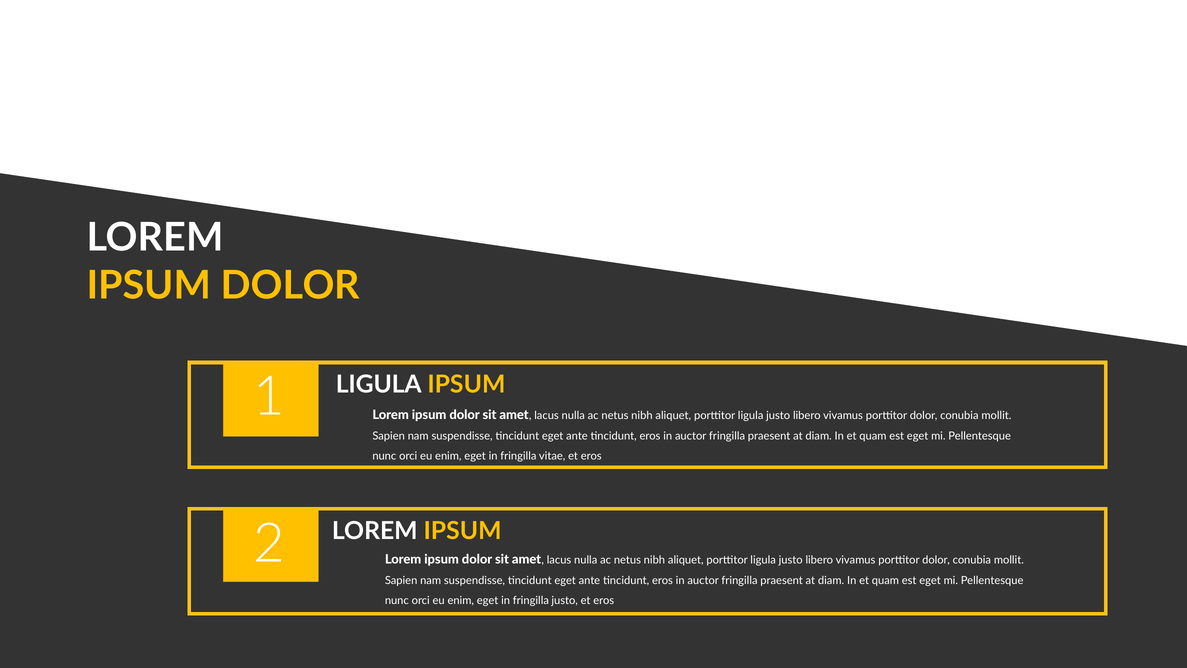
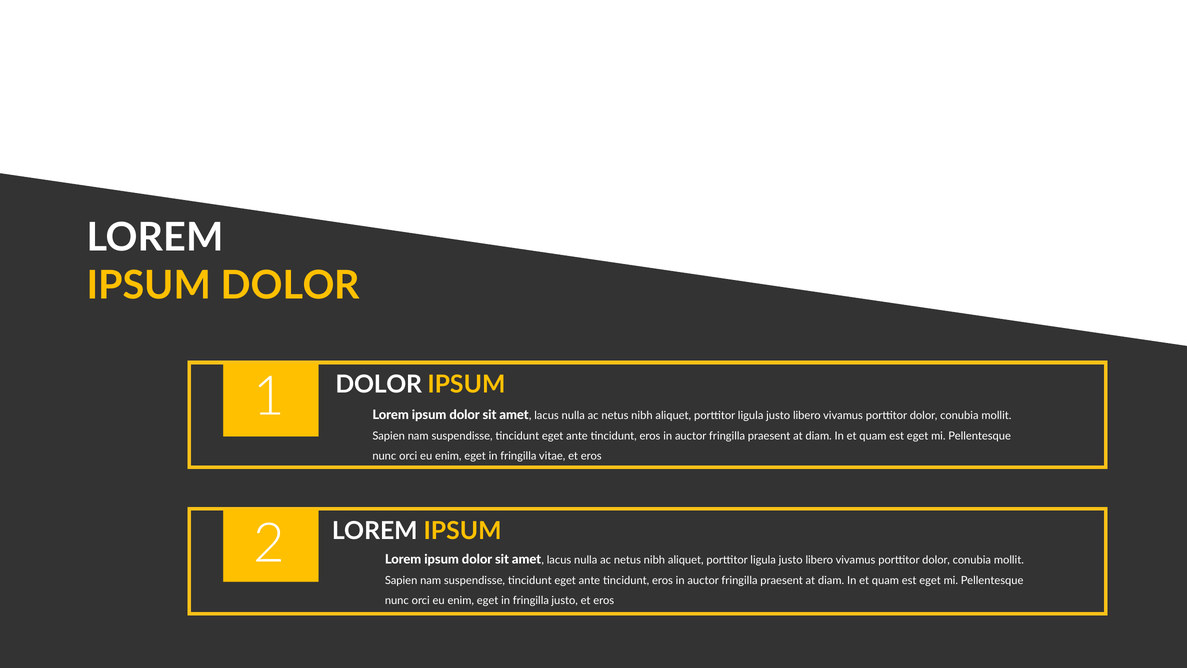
LIGULA: LIGULA -> DOLOR (379, 385)
